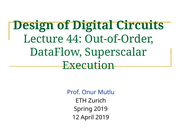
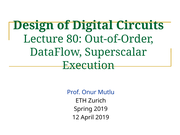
44: 44 -> 80 (74, 39)
